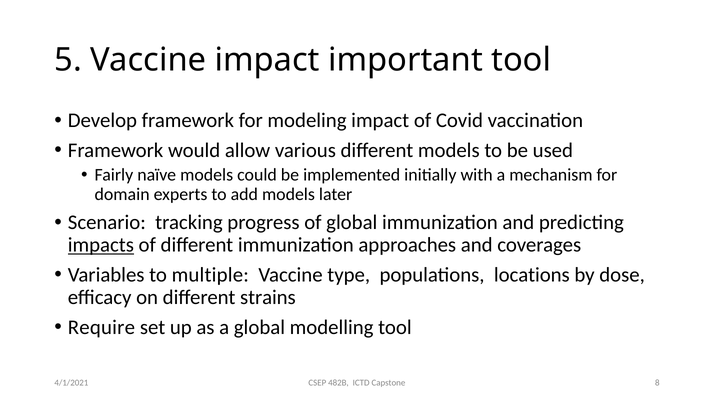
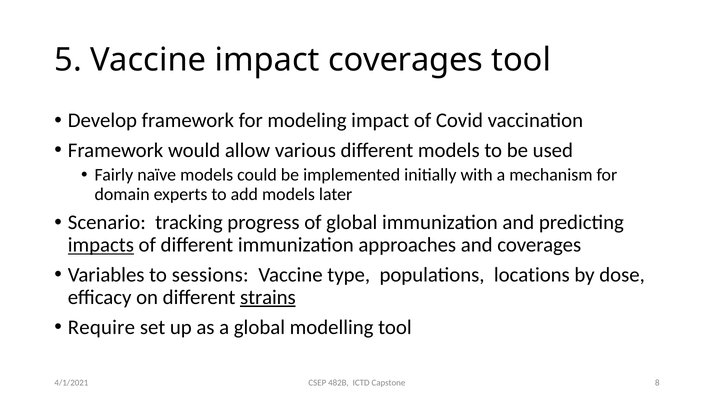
impact important: important -> coverages (406, 60)
multiple: multiple -> sessions (210, 275)
strains underline: none -> present (268, 298)
